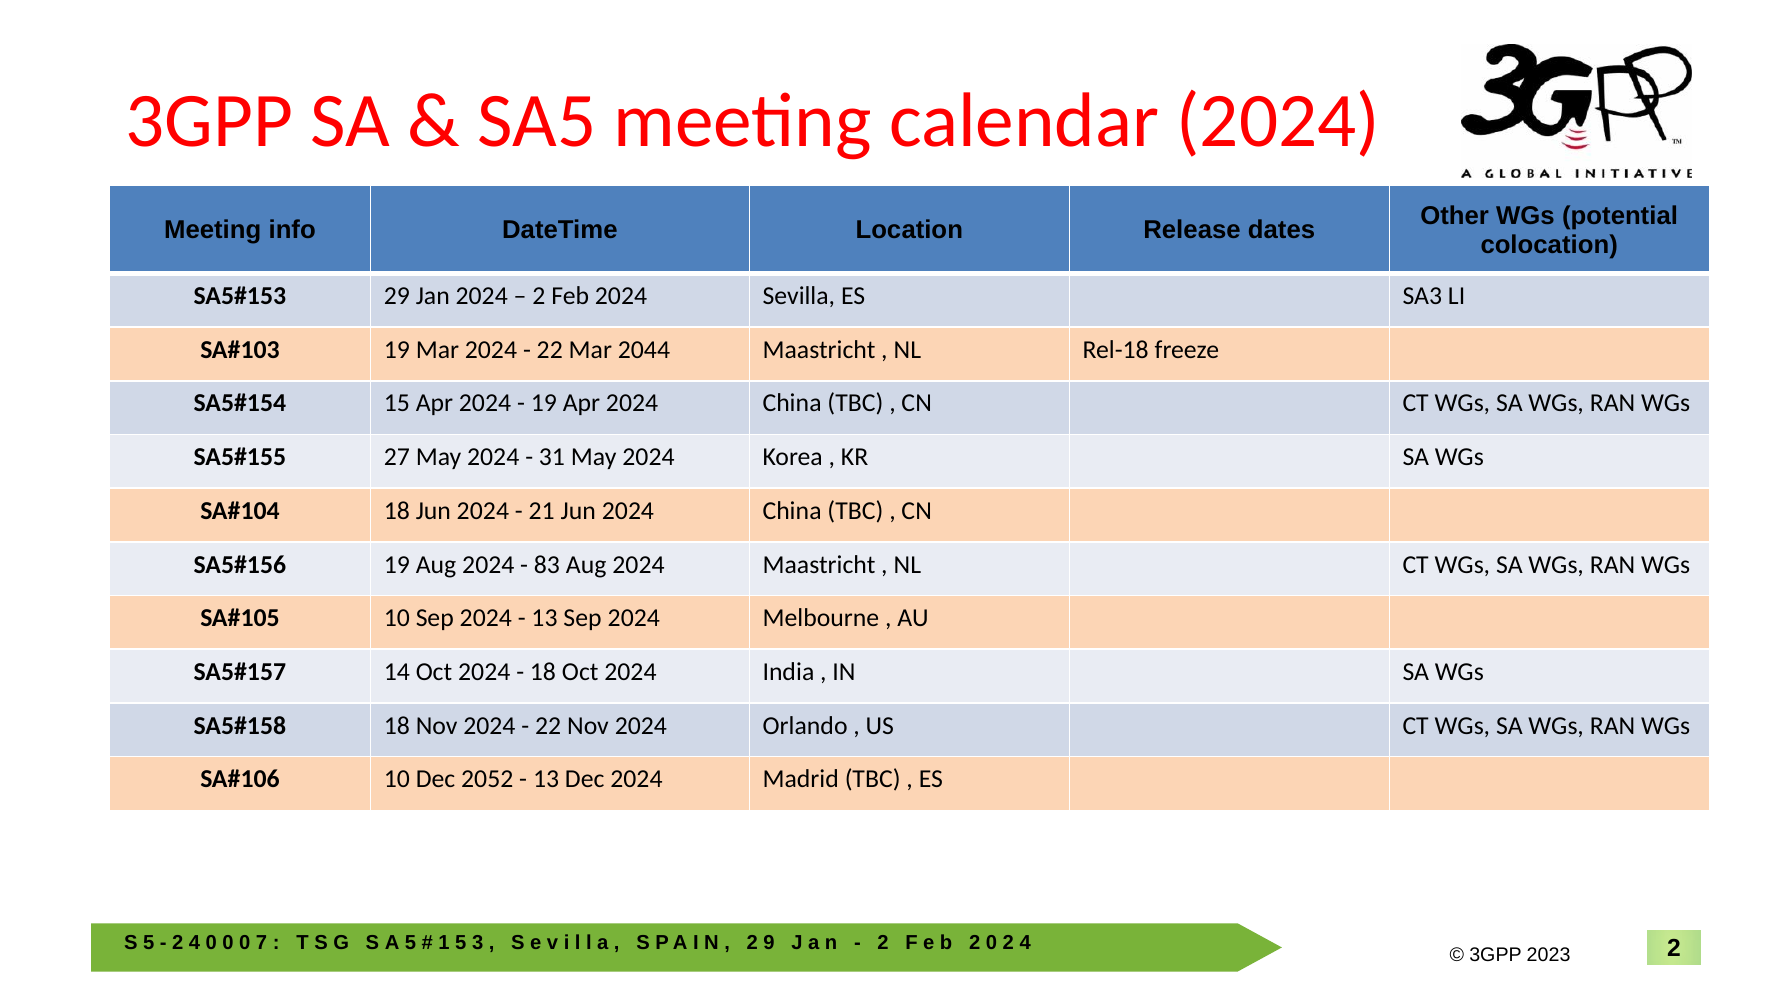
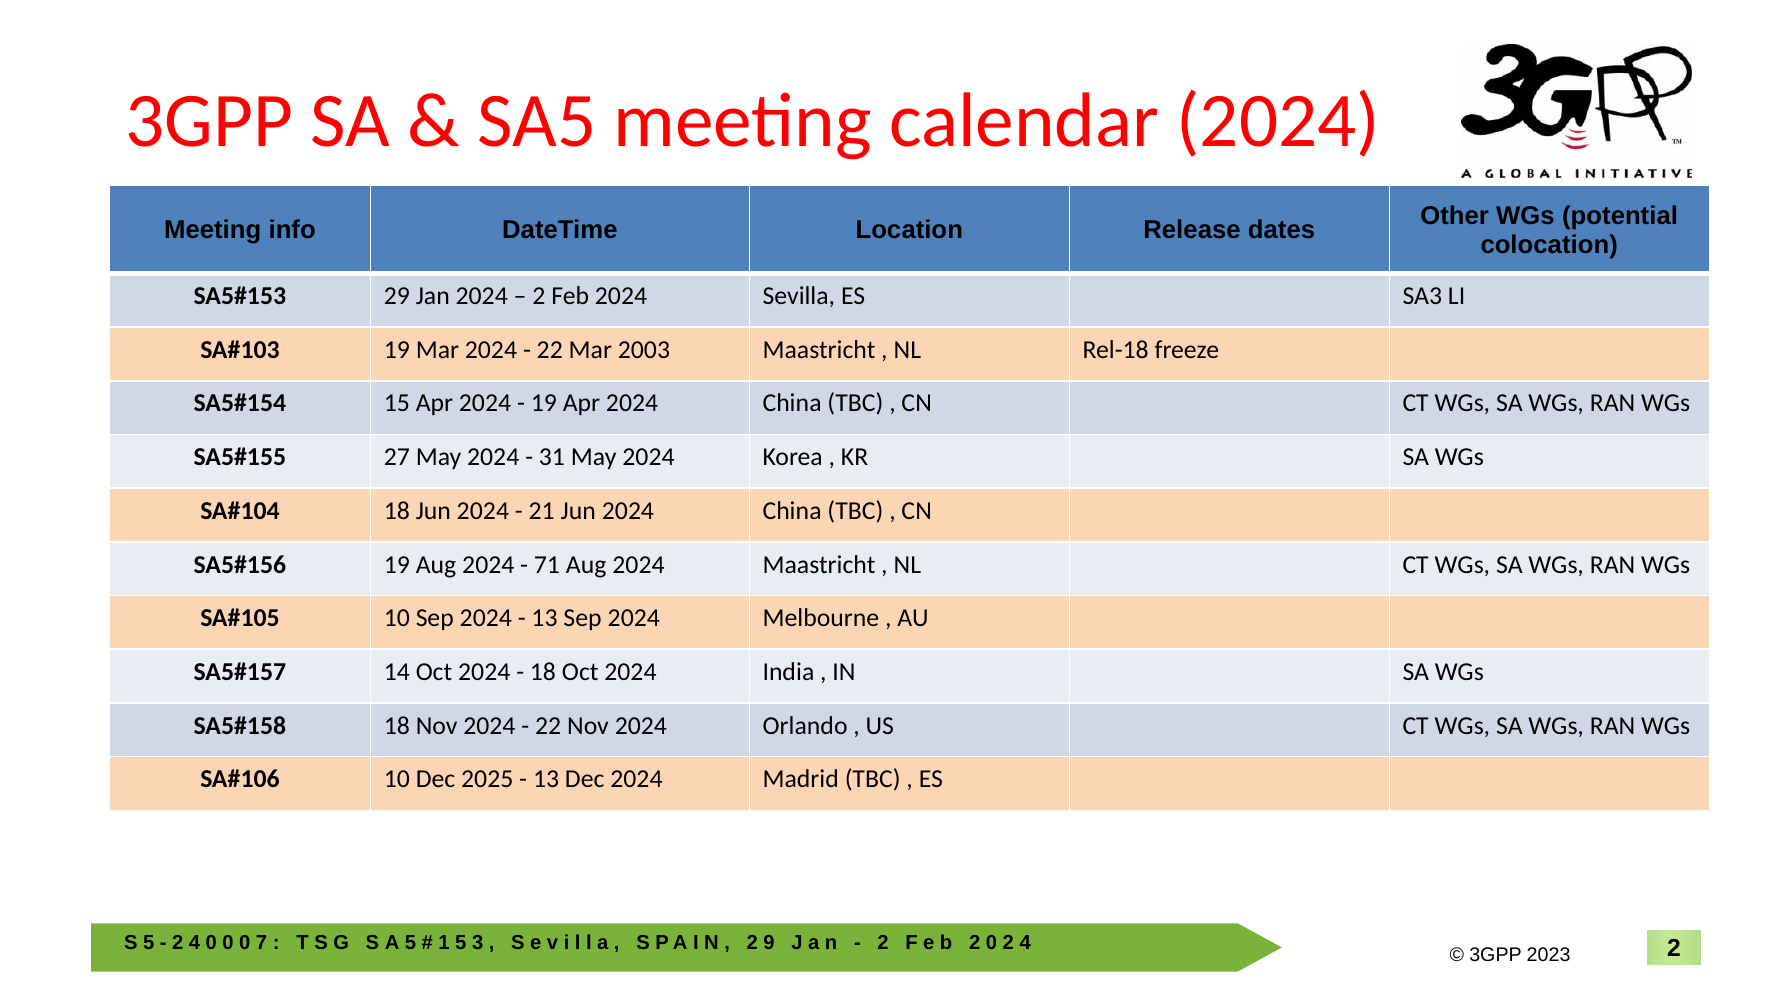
2044: 2044 -> 2003 (644, 350)
83: 83 -> 71 (547, 564)
2052: 2052 -> 2025 (487, 779)
